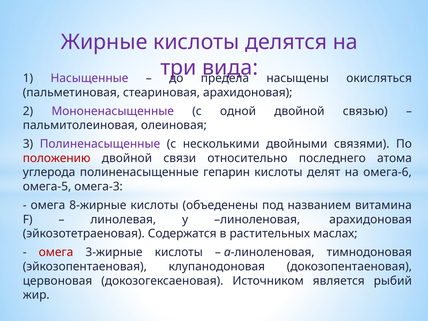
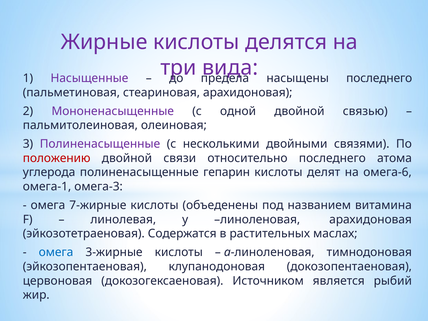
насыщены окисляться: окисляться -> последнего (379, 78)
омега-5: омега-5 -> омега-1 (47, 187)
8-жирные: 8-жирные -> 7-жирные (98, 205)
омега colour: red -> blue (56, 252)
